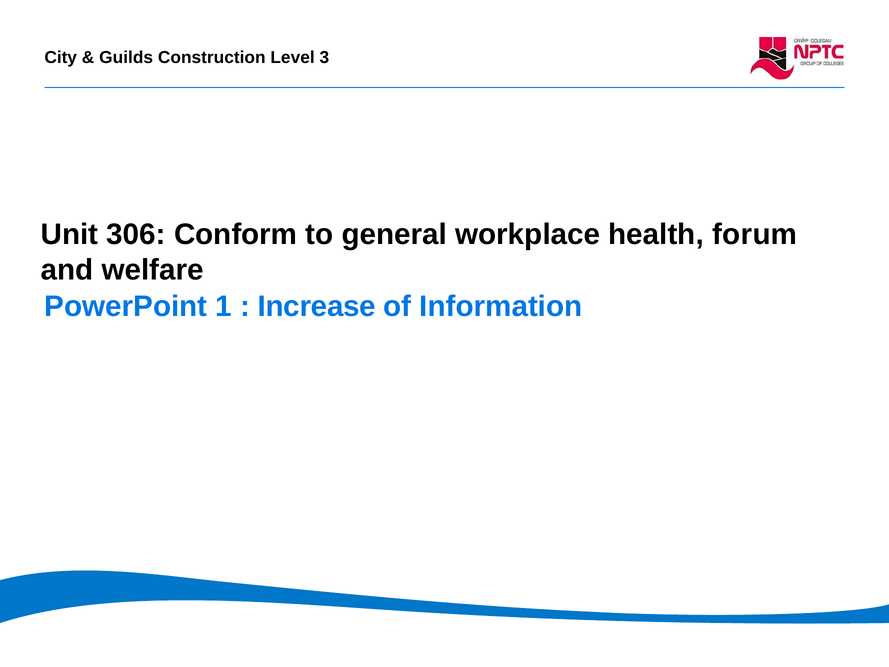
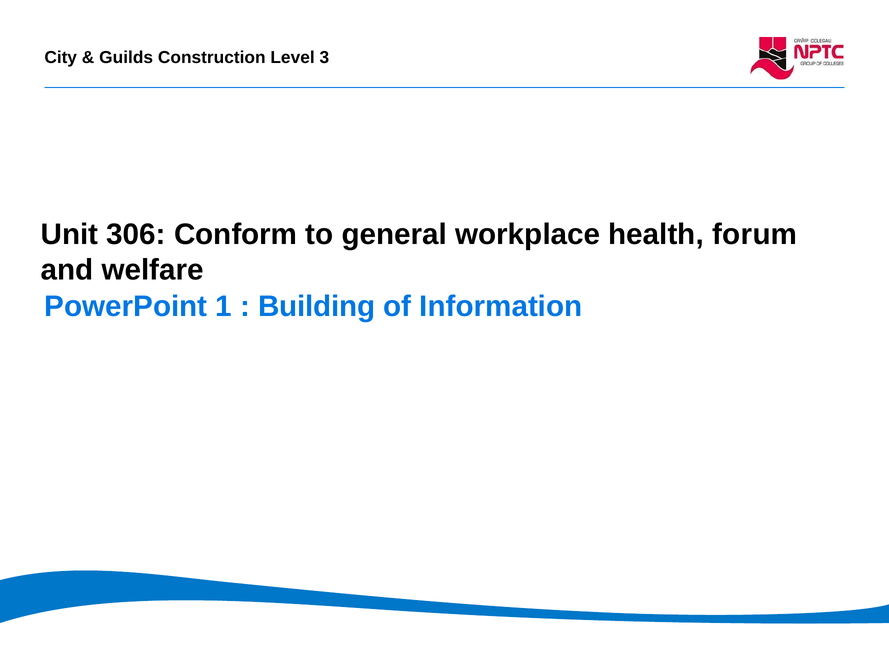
Increase: Increase -> Building (317, 306)
